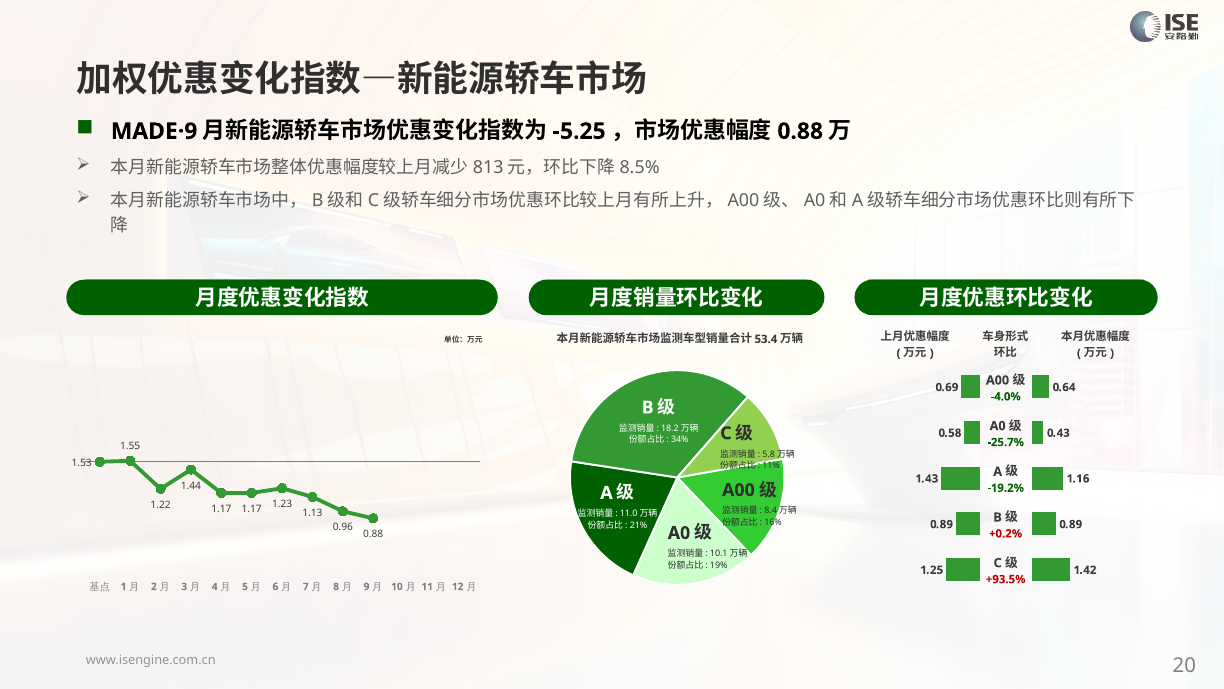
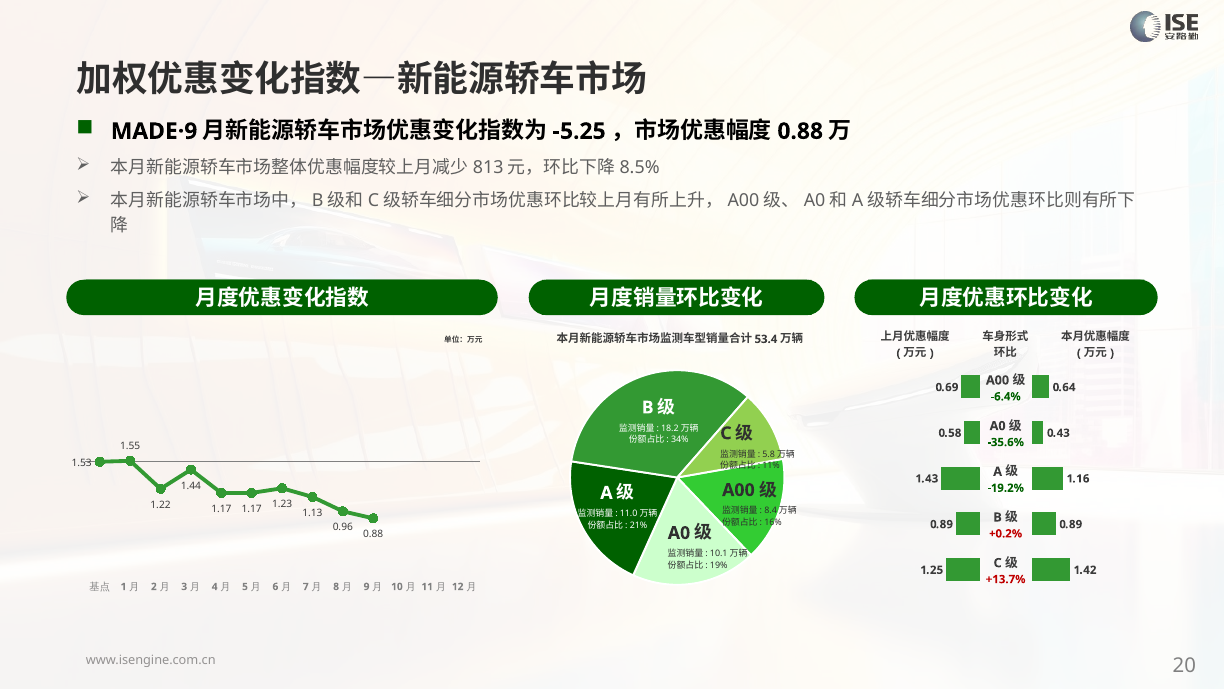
-4.0%: -4.0% -> -6.4% (1006, 396)
-25.7%: -25.7% -> -35.6% (1006, 442)
+93.5%: +93.5% -> +13.7% (1006, 579)
